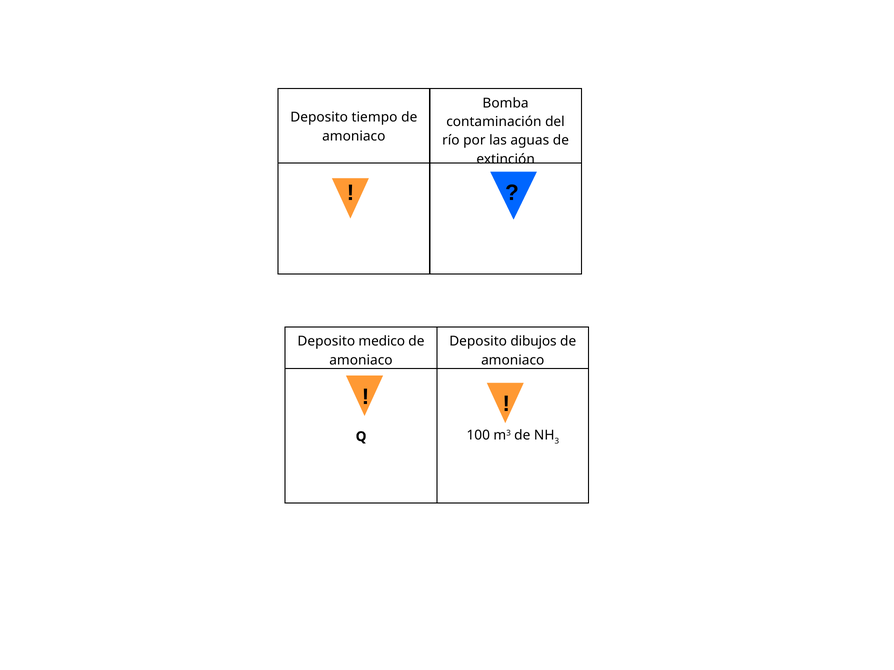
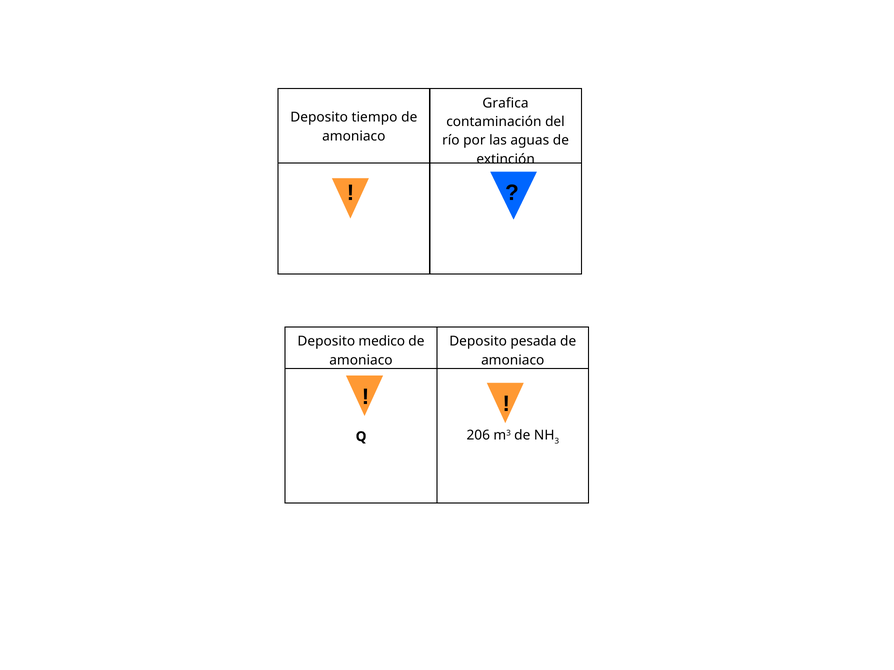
Bomba: Bomba -> Grafica (506, 103)
dibujos: dibujos -> pesada (533, 342)
100: 100 -> 206 (478, 436)
